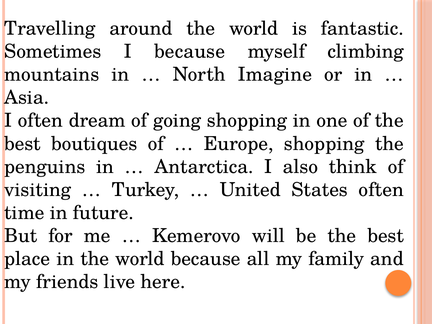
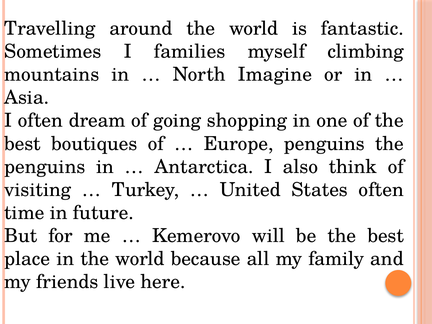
I because: because -> families (190, 52)
Europe shopping: shopping -> penguins (324, 144)
